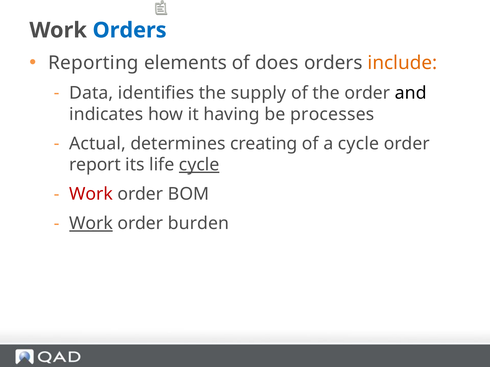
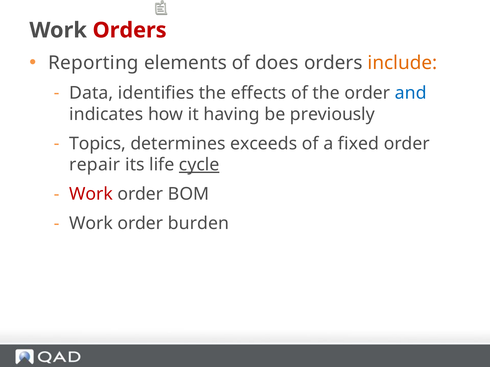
Orders colour: blue -> red (130, 30)
supply: supply -> effects (259, 93)
and colour: black -> blue (411, 93)
processes: processes -> previously (332, 114)
Actual: Actual -> Topics (98, 144)
creating: creating -> exceeds (264, 144)
a cycle: cycle -> fixed (358, 144)
report: report -> repair (95, 165)
Work underline: present -> none (91, 224)
